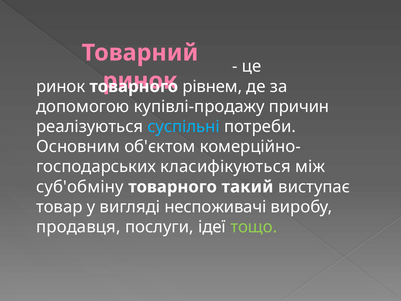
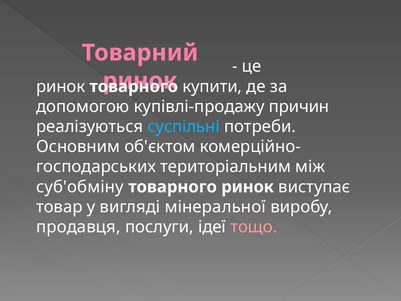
рівнем: рівнем -> купити (212, 86)
класифікуються: класифікуються -> територіальним (226, 167)
товарного такий: такий -> ринок (248, 187)
неспоживачі: неспоживачі -> мінеральної (215, 207)
тощо colour: light green -> pink (254, 227)
